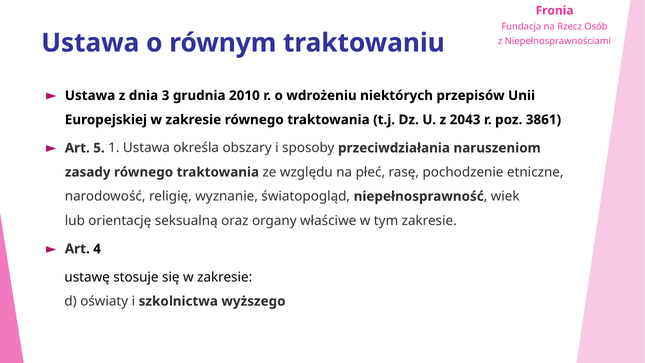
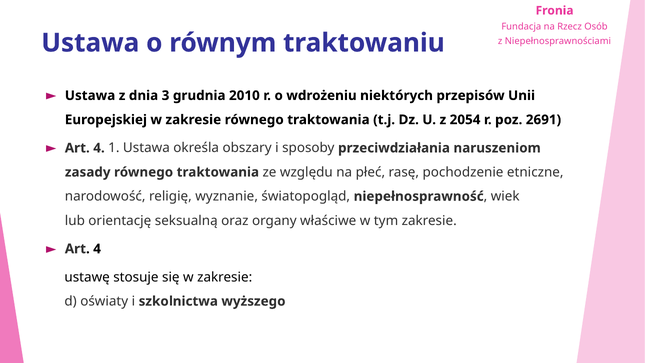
2043: 2043 -> 2054 (465, 120)
3861: 3861 -> 2691 (543, 120)
5: 5 -> 4 (99, 148)
